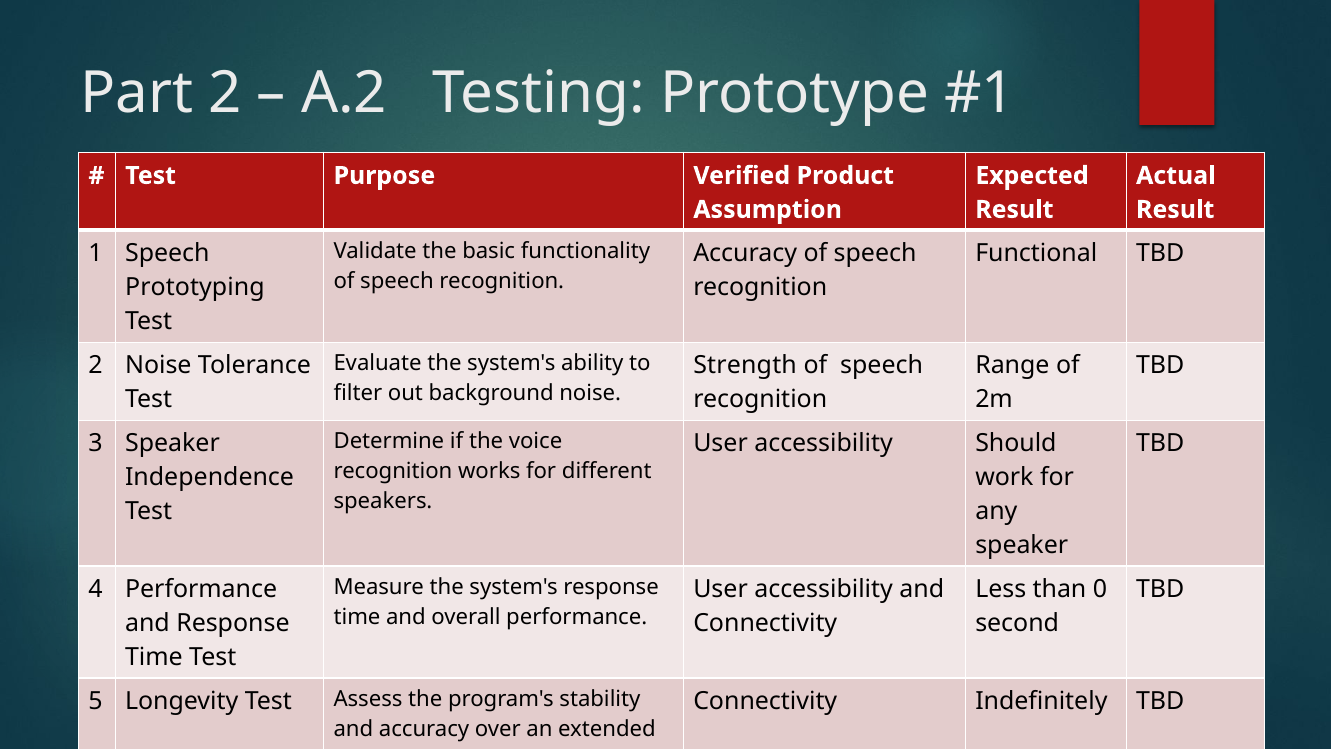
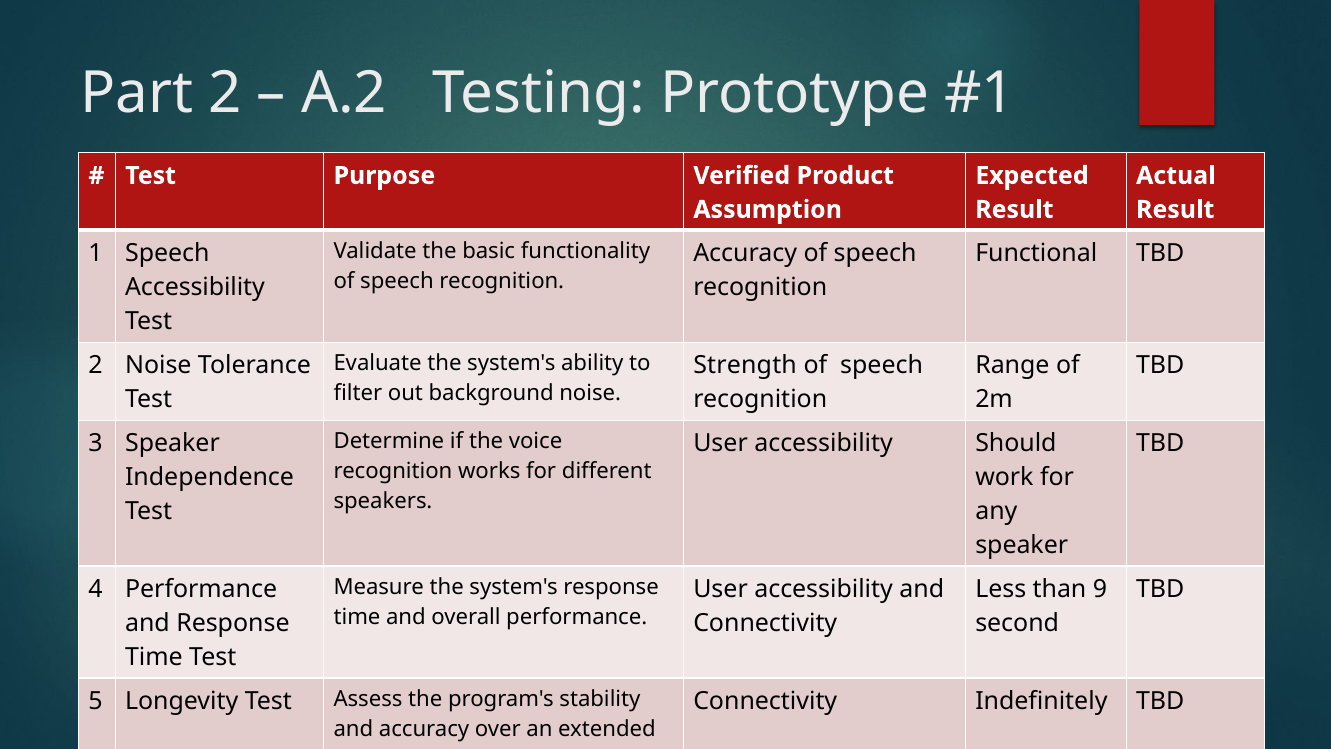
Prototyping: Prototyping -> Accessibility (195, 287)
0: 0 -> 9 (1100, 589)
